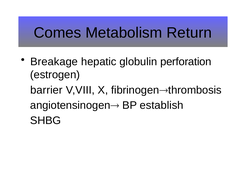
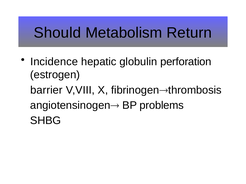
Comes: Comes -> Should (57, 33)
Breakage: Breakage -> Incidence (54, 62)
establish: establish -> problems (162, 106)
